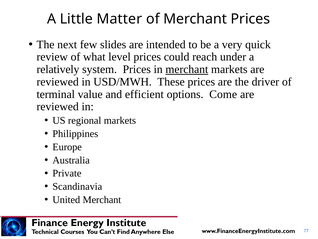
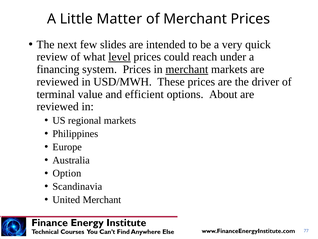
level underline: none -> present (120, 57)
relatively: relatively -> financing (58, 69)
Come: Come -> About (223, 94)
Private: Private -> Option (67, 173)
